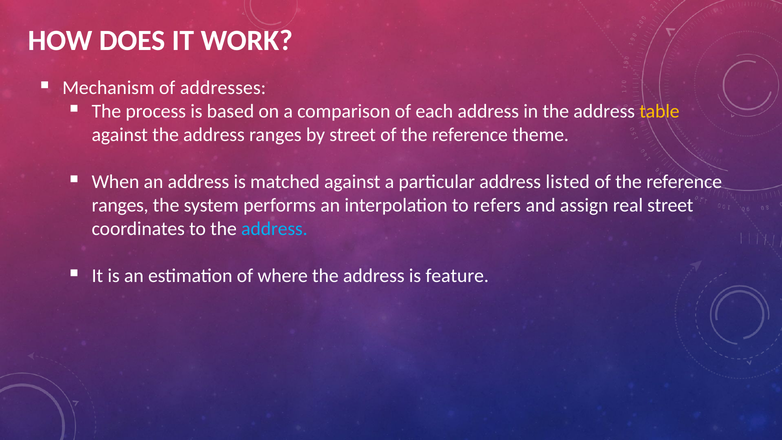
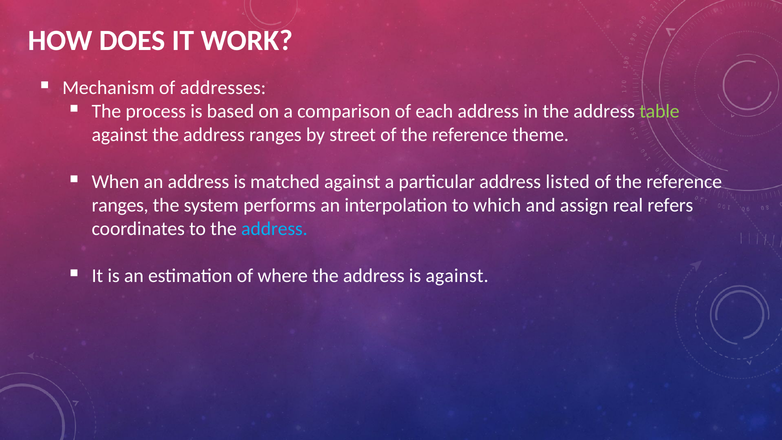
table colour: yellow -> light green (659, 111)
refers: refers -> which (497, 205)
real street: street -> refers (670, 205)
is feature: feature -> against (457, 276)
